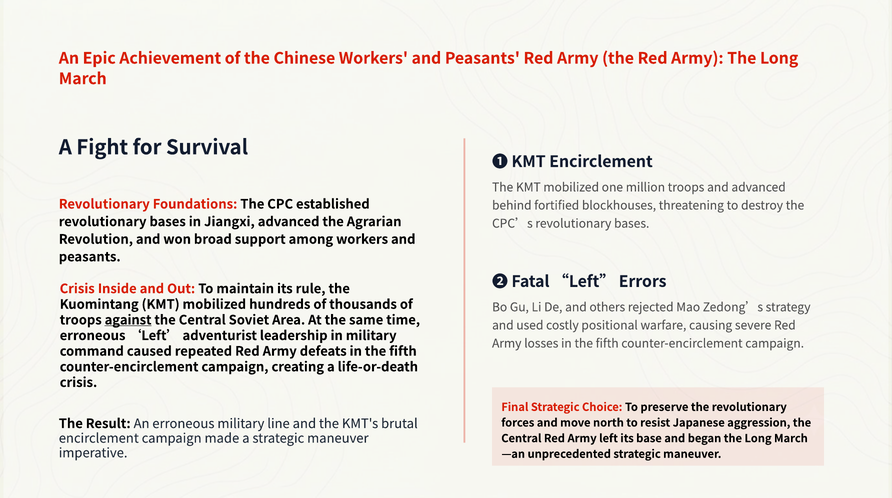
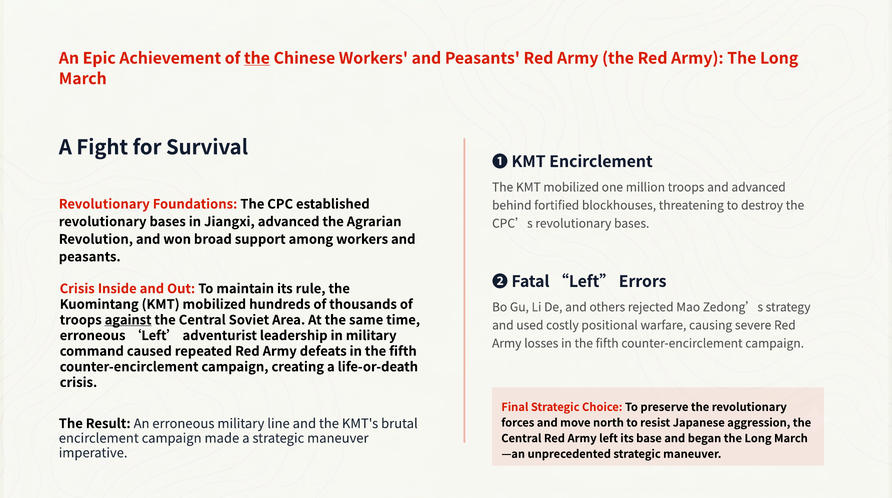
the underline: none -> present (257, 58)
